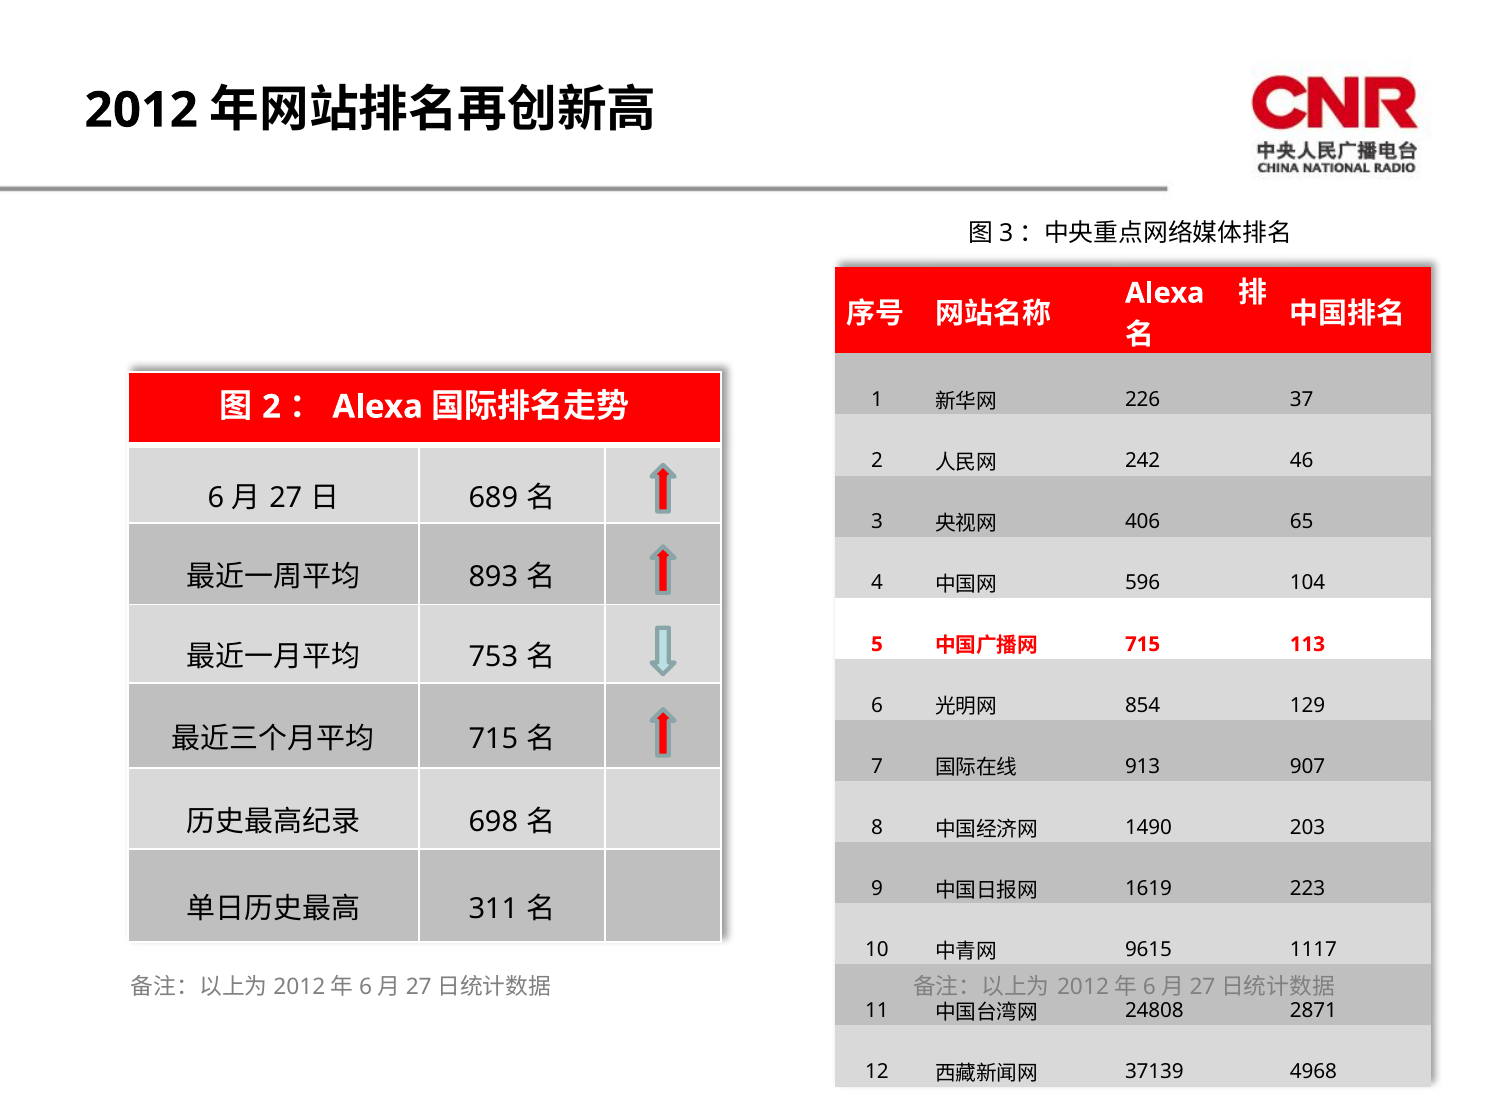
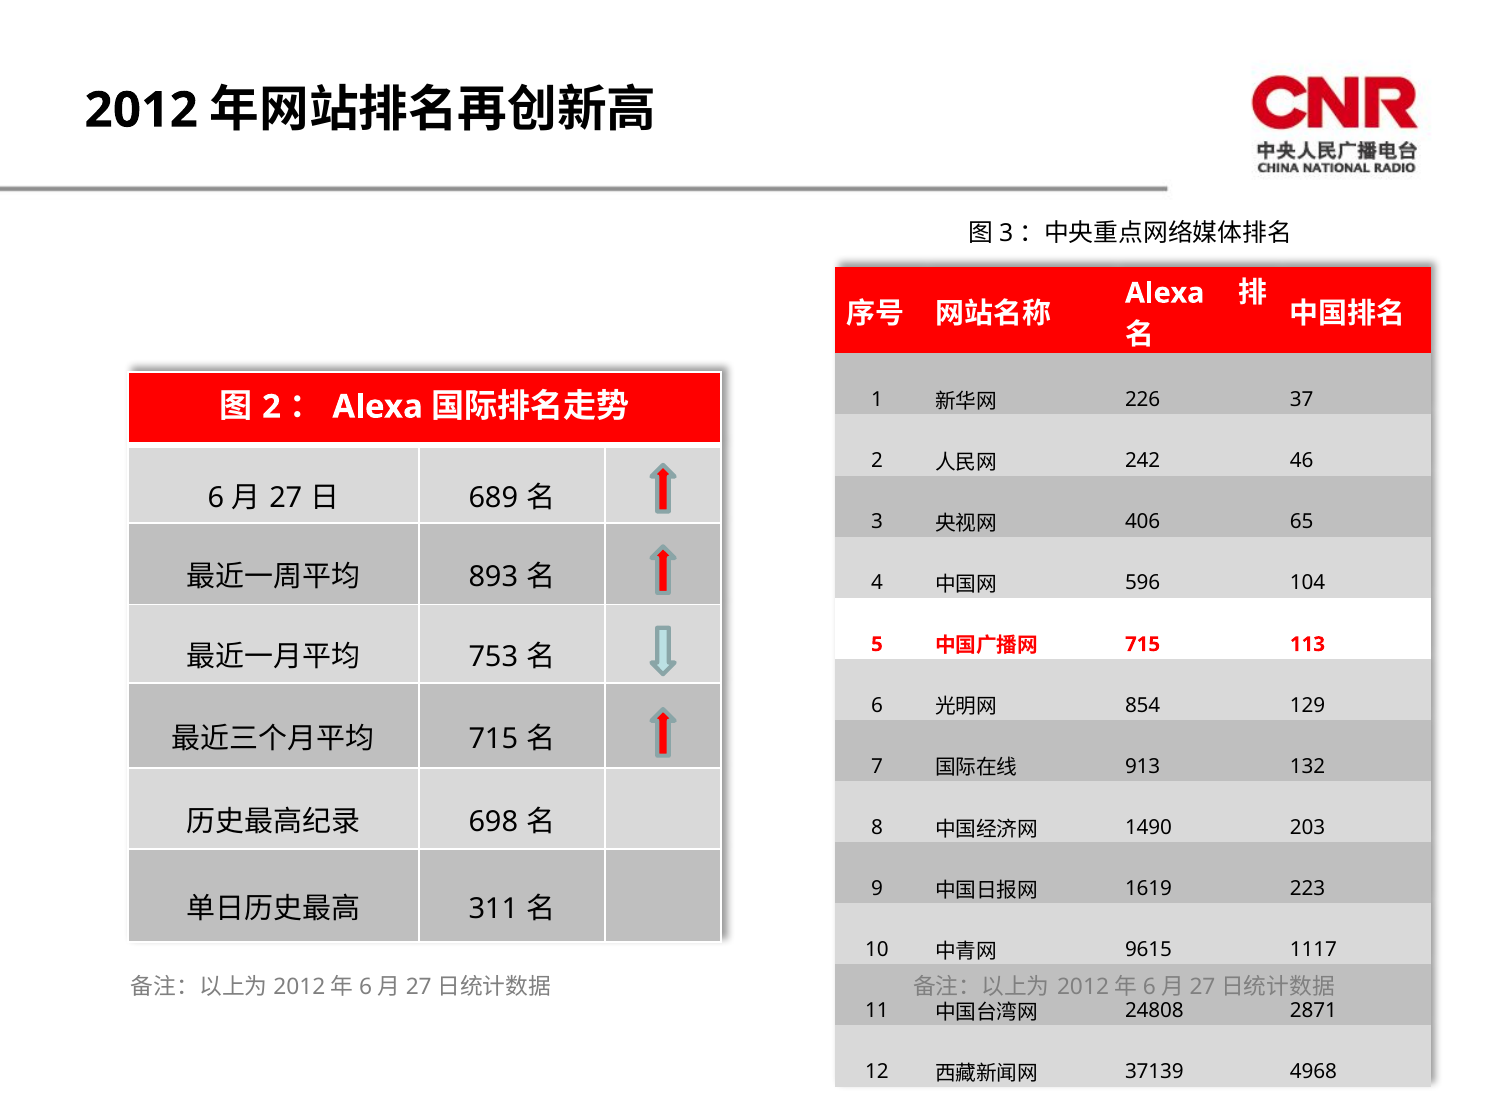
907: 907 -> 132 (1308, 767)
